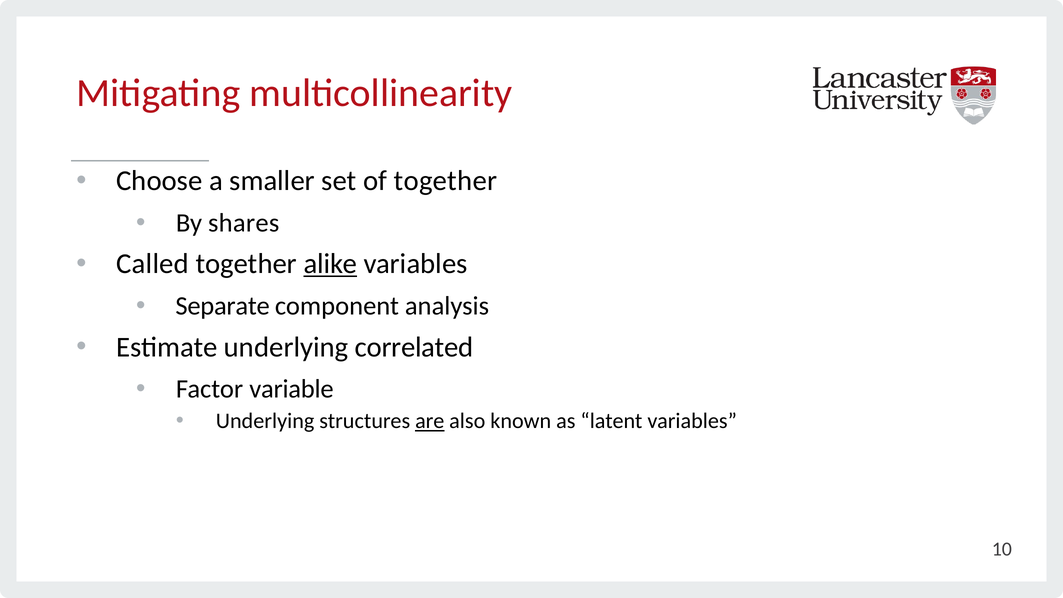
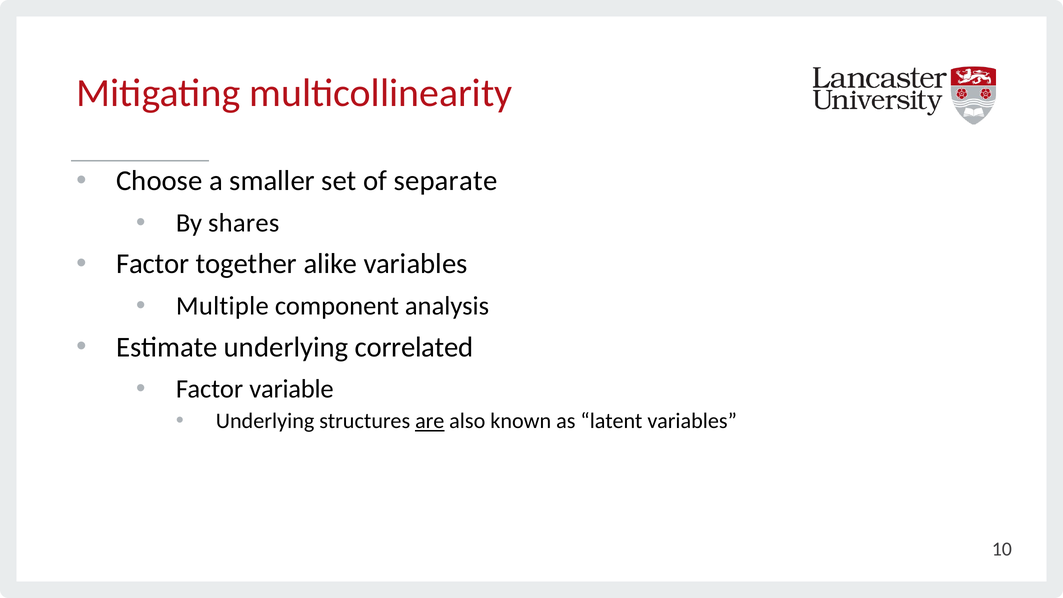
of together: together -> separate (446, 181)
Called: Called -> Factor (153, 264)
alike underline: present -> none (330, 264)
Separate: Separate -> Multiple (222, 306)
